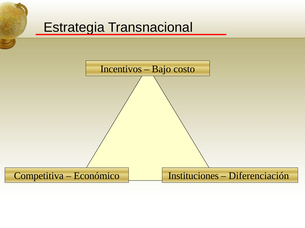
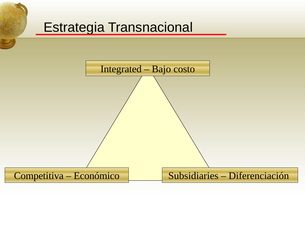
Incentivos: Incentivos -> Integrated (121, 69)
Instituciones: Instituciones -> Subsidiaries (193, 176)
